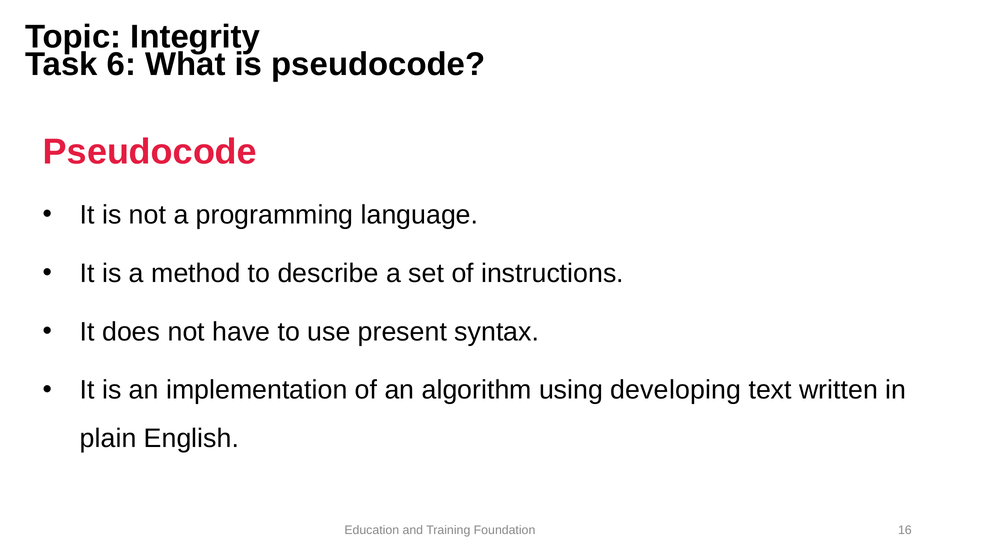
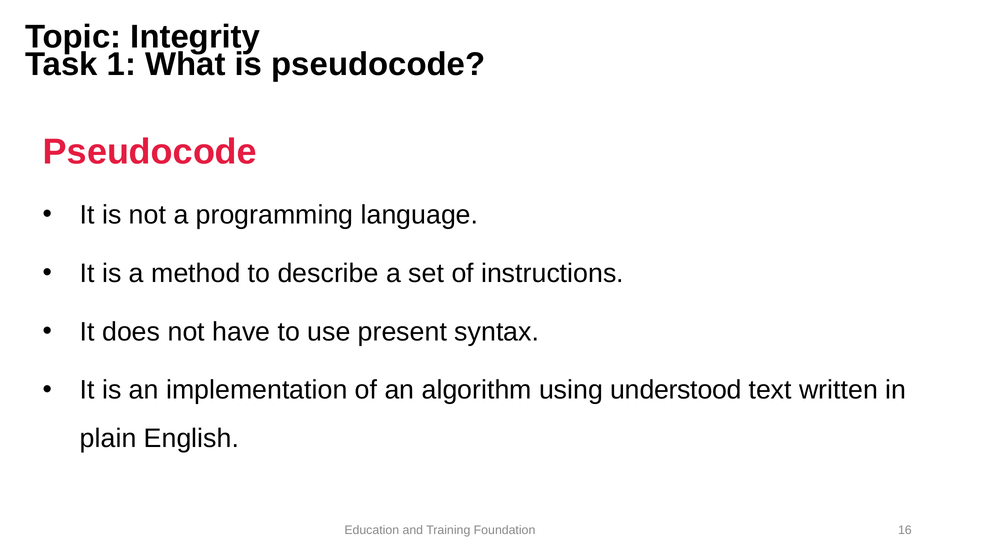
6: 6 -> 1 (121, 64)
developing: developing -> understood (676, 390)
